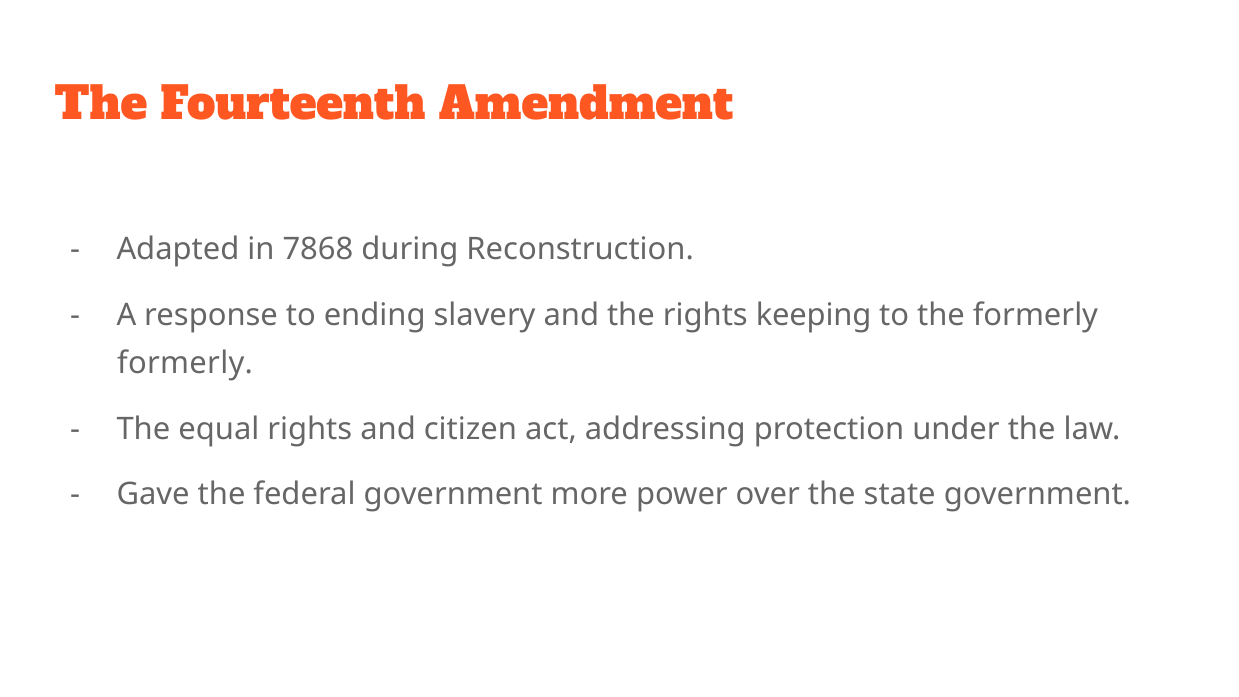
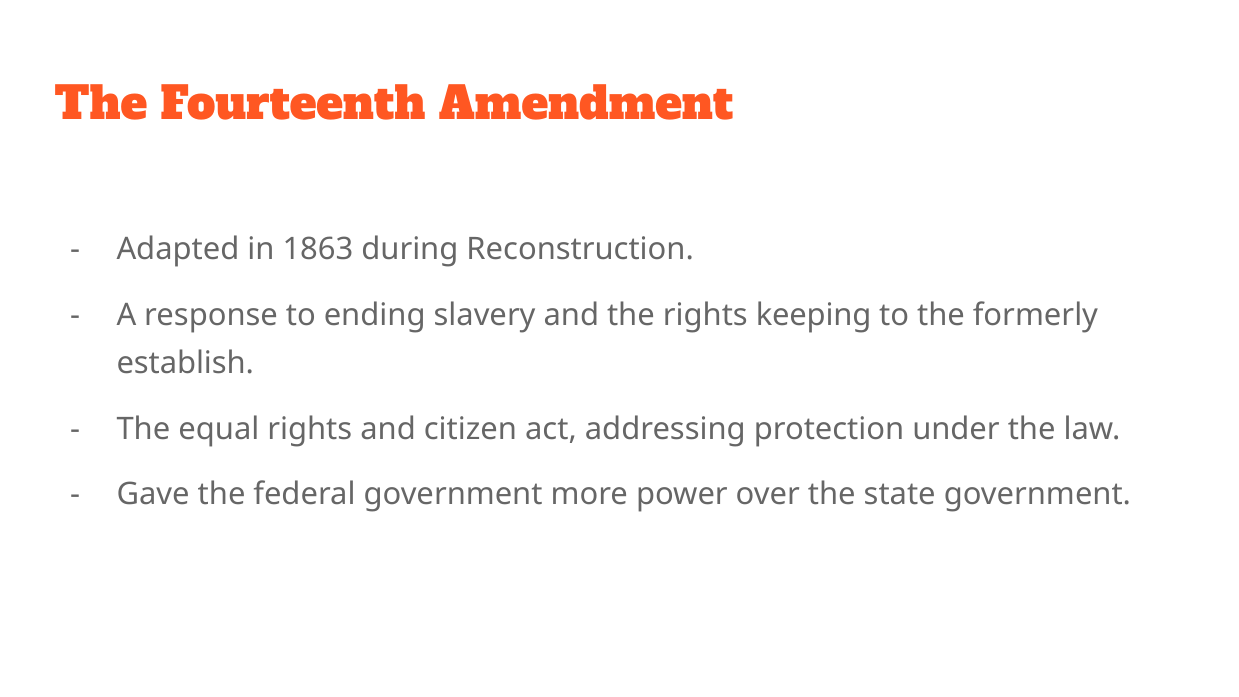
7868: 7868 -> 1863 (318, 249)
formerly: formerly -> establish (185, 363)
